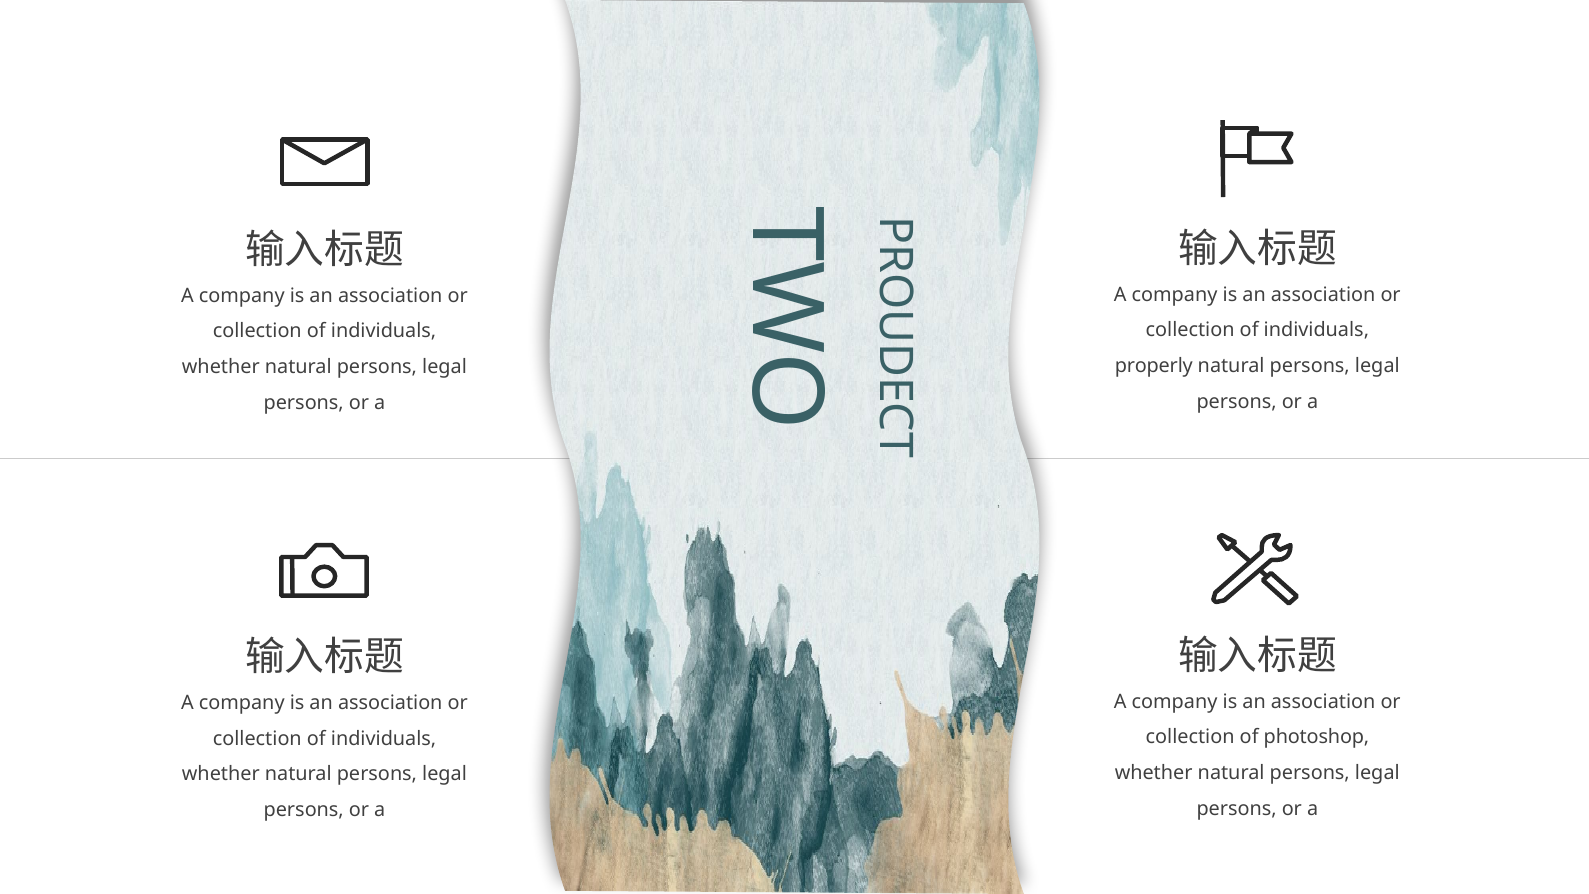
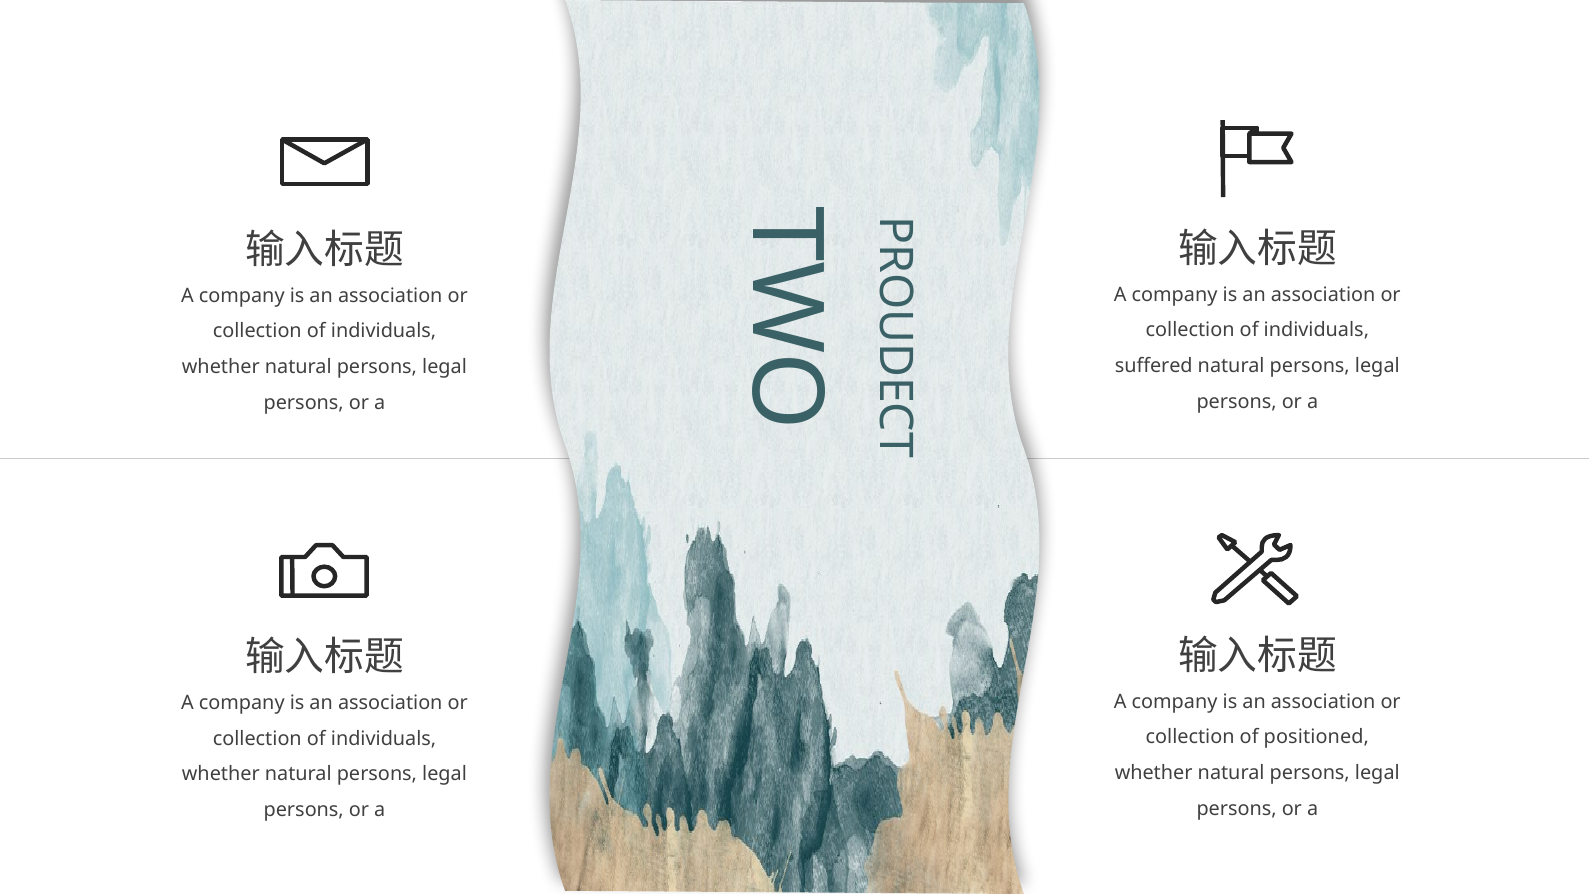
properly: properly -> suffered (1154, 366)
photoshop: photoshop -> positioned (1316, 737)
